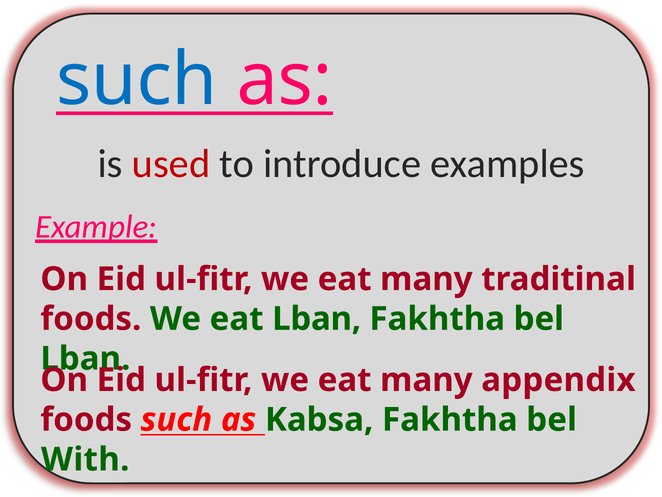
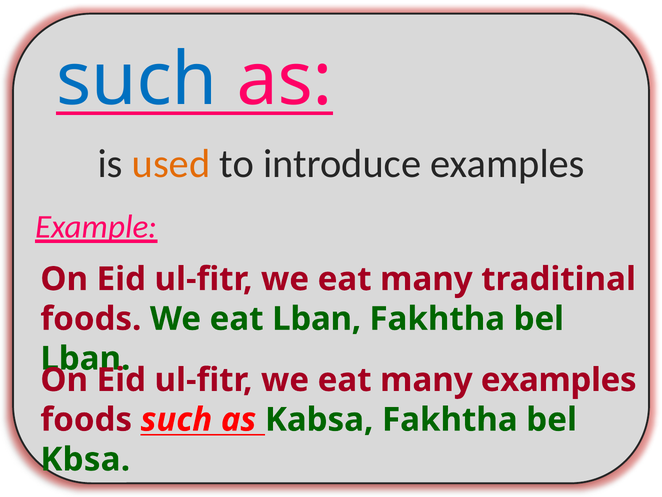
used colour: red -> orange (171, 164)
many appendix: appendix -> examples (559, 380)
With: With -> Kbsa (85, 459)
